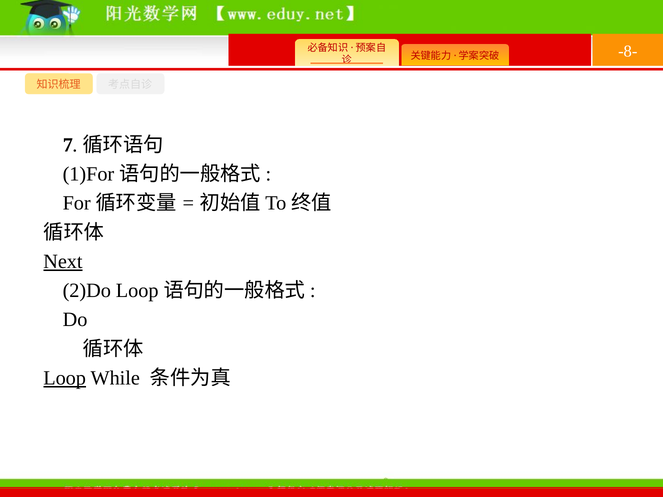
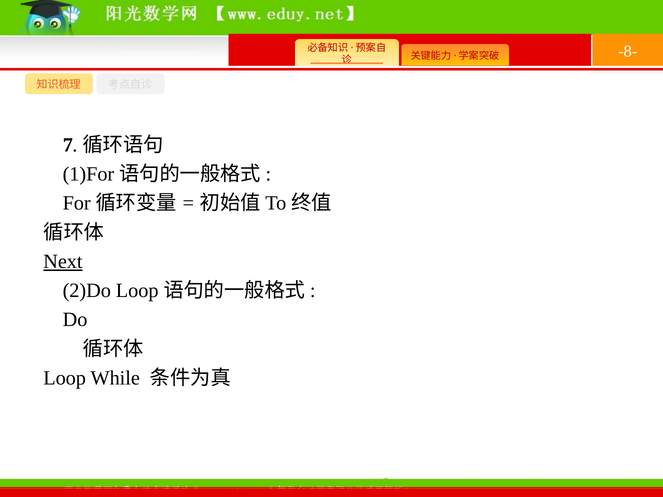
Loop underline: present -> none (65, 378)
